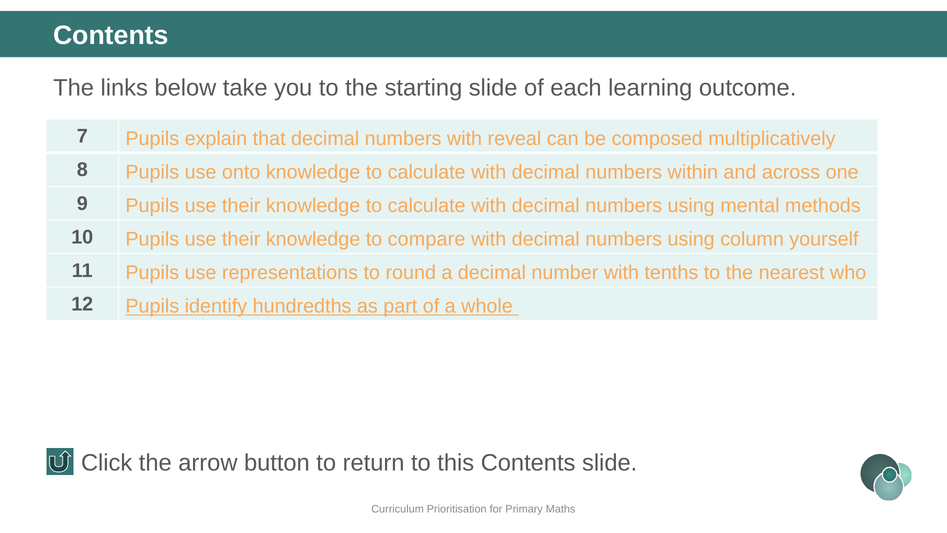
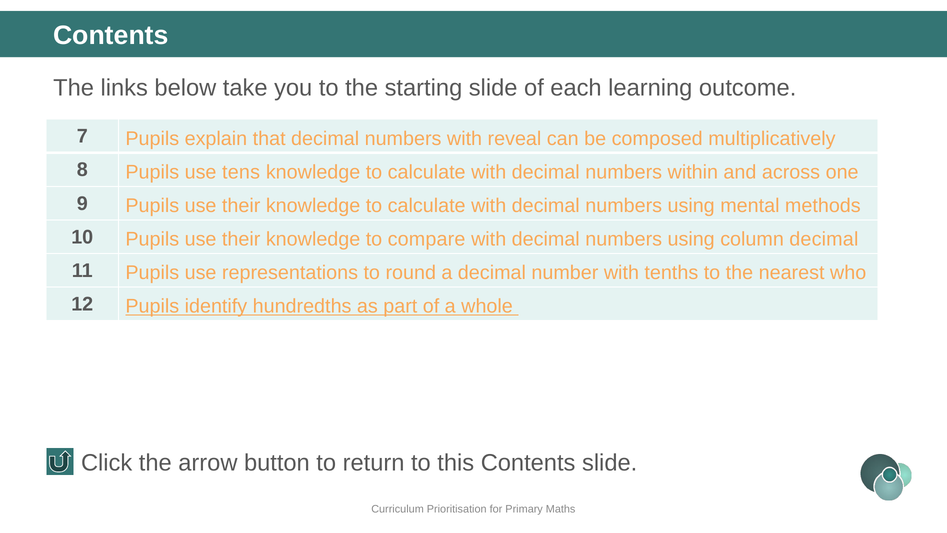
onto: onto -> tens (241, 172)
column yourself: yourself -> decimal (824, 239)
